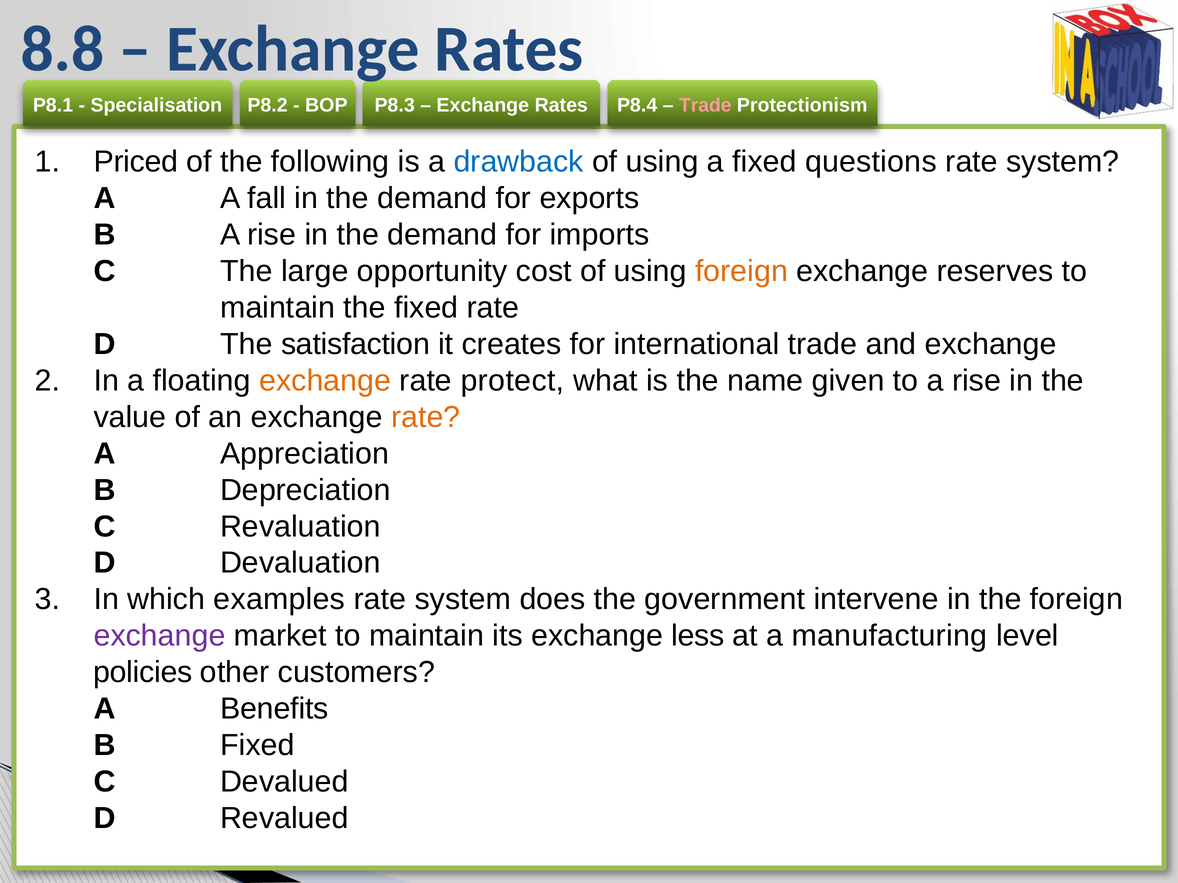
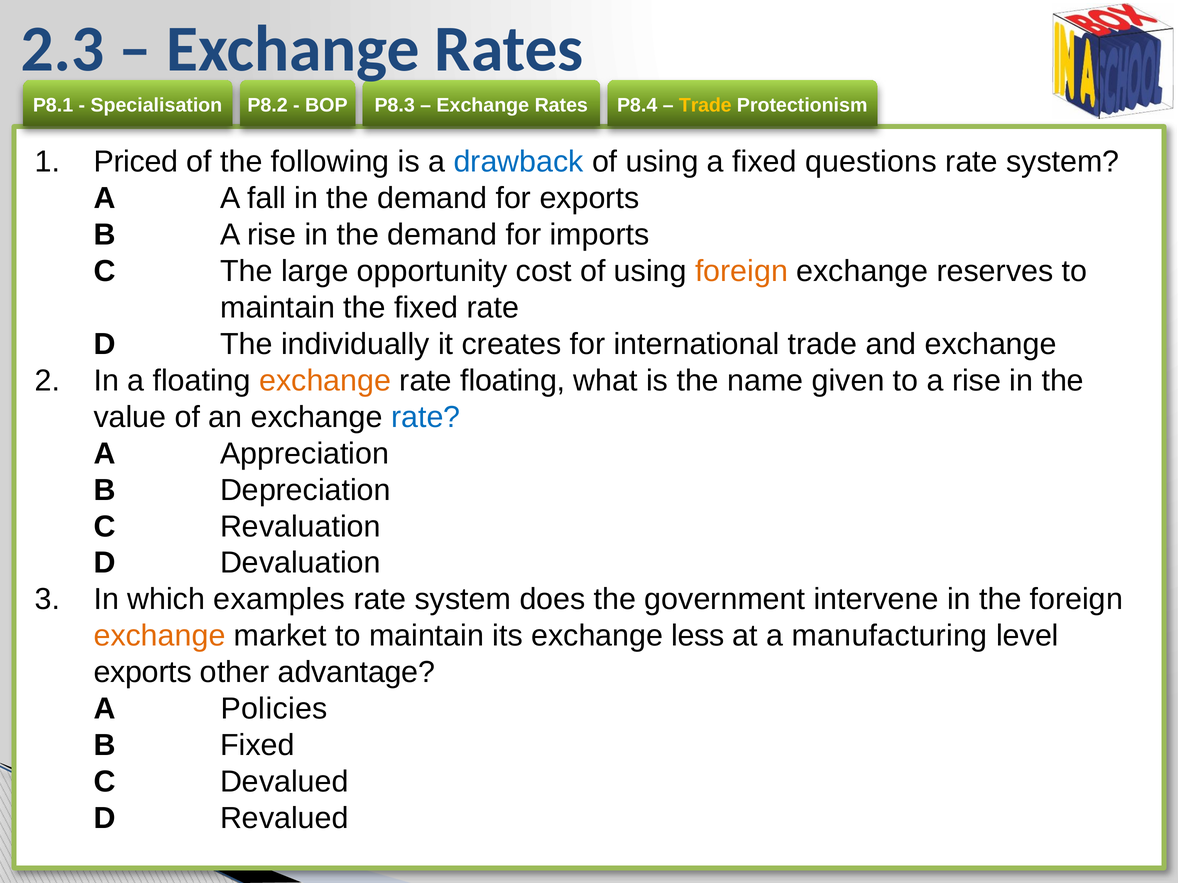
8.8: 8.8 -> 2.3 (62, 49)
Trade colour: pink -> yellow (705, 106)
satisfaction: satisfaction -> individually (355, 344)
rate protect: protect -> floating (513, 381)
rate colour: orange -> blue (426, 417)
exchange colour: purple -> orange (160, 636)
policies: policies -> exports (143, 673)
customers: customers -> advantage (356, 673)
Benefits: Benefits -> Policies (274, 709)
